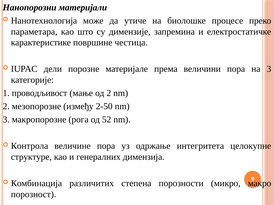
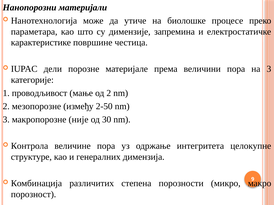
рога: рога -> није (79, 120)
52: 52 -> 30 (107, 120)
